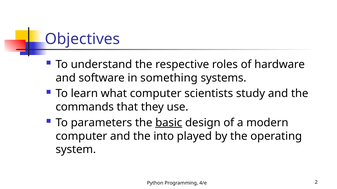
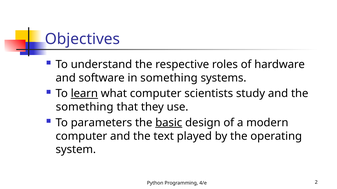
learn underline: none -> present (84, 94)
commands: commands -> something (85, 107)
into: into -> text (164, 136)
